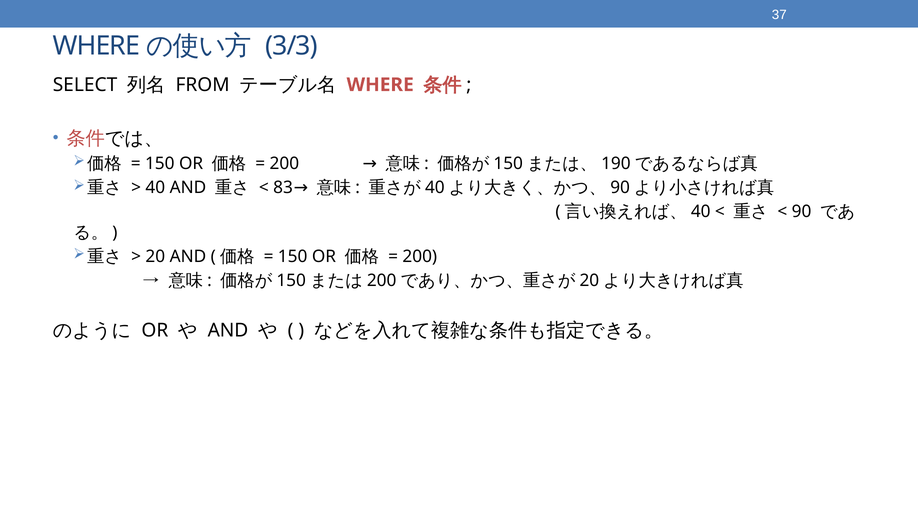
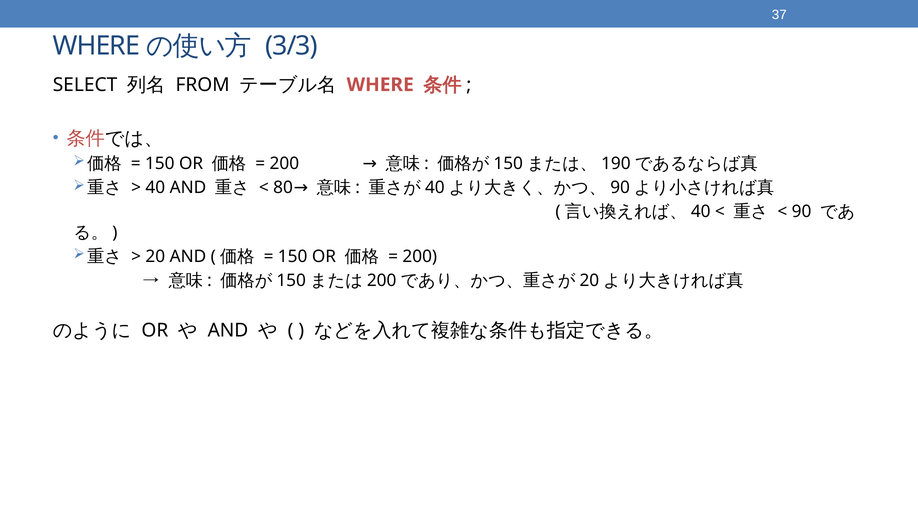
83: 83 -> 80 (283, 187)
